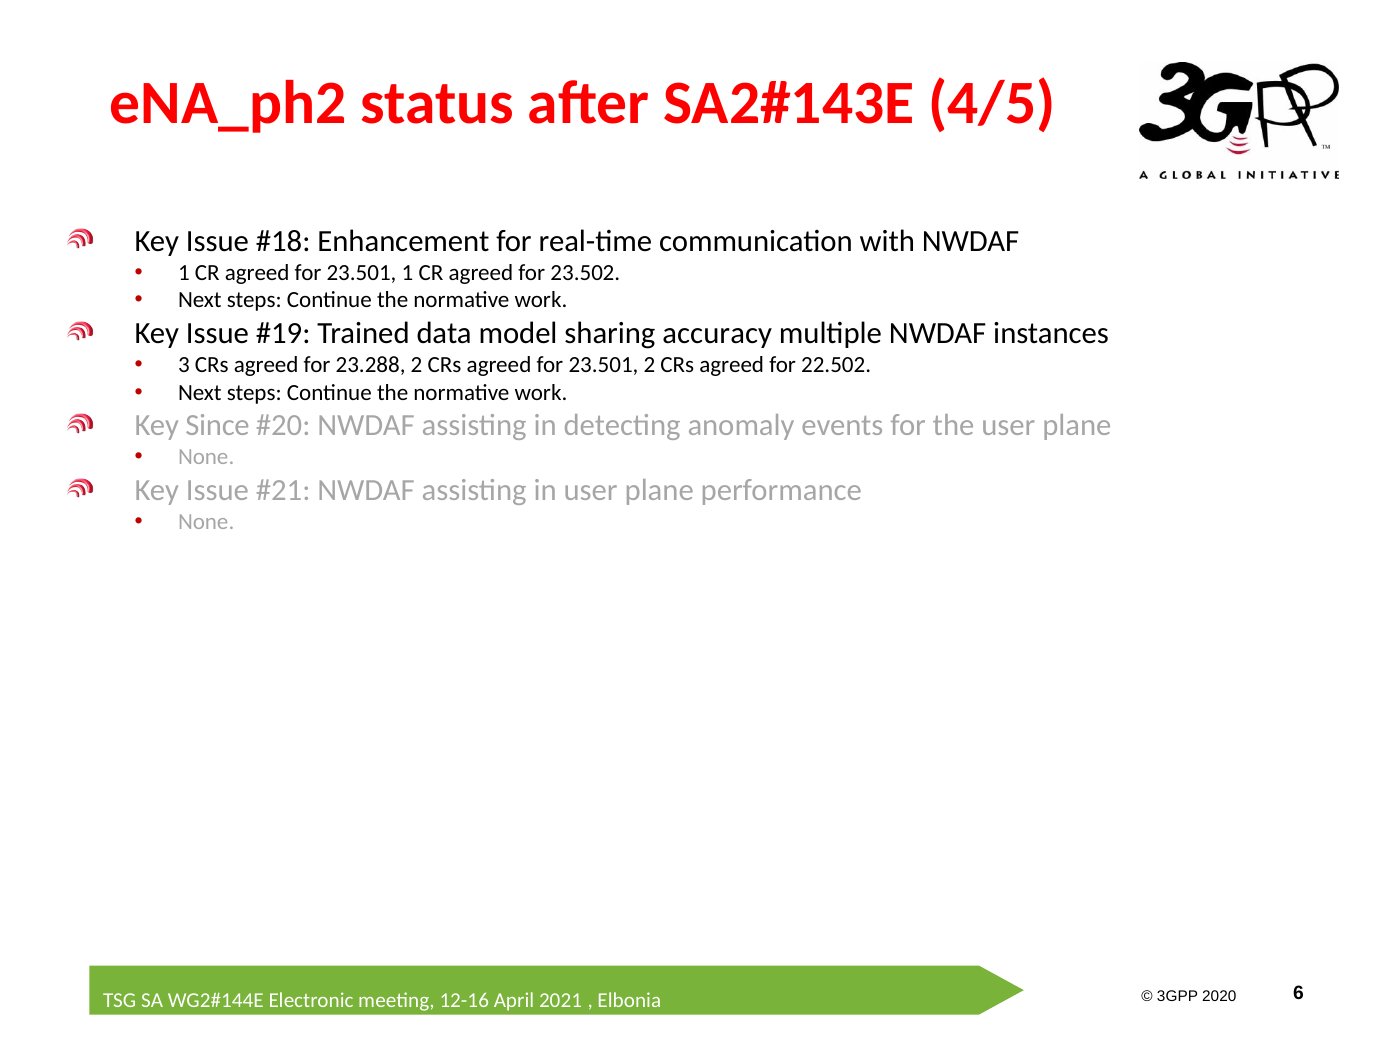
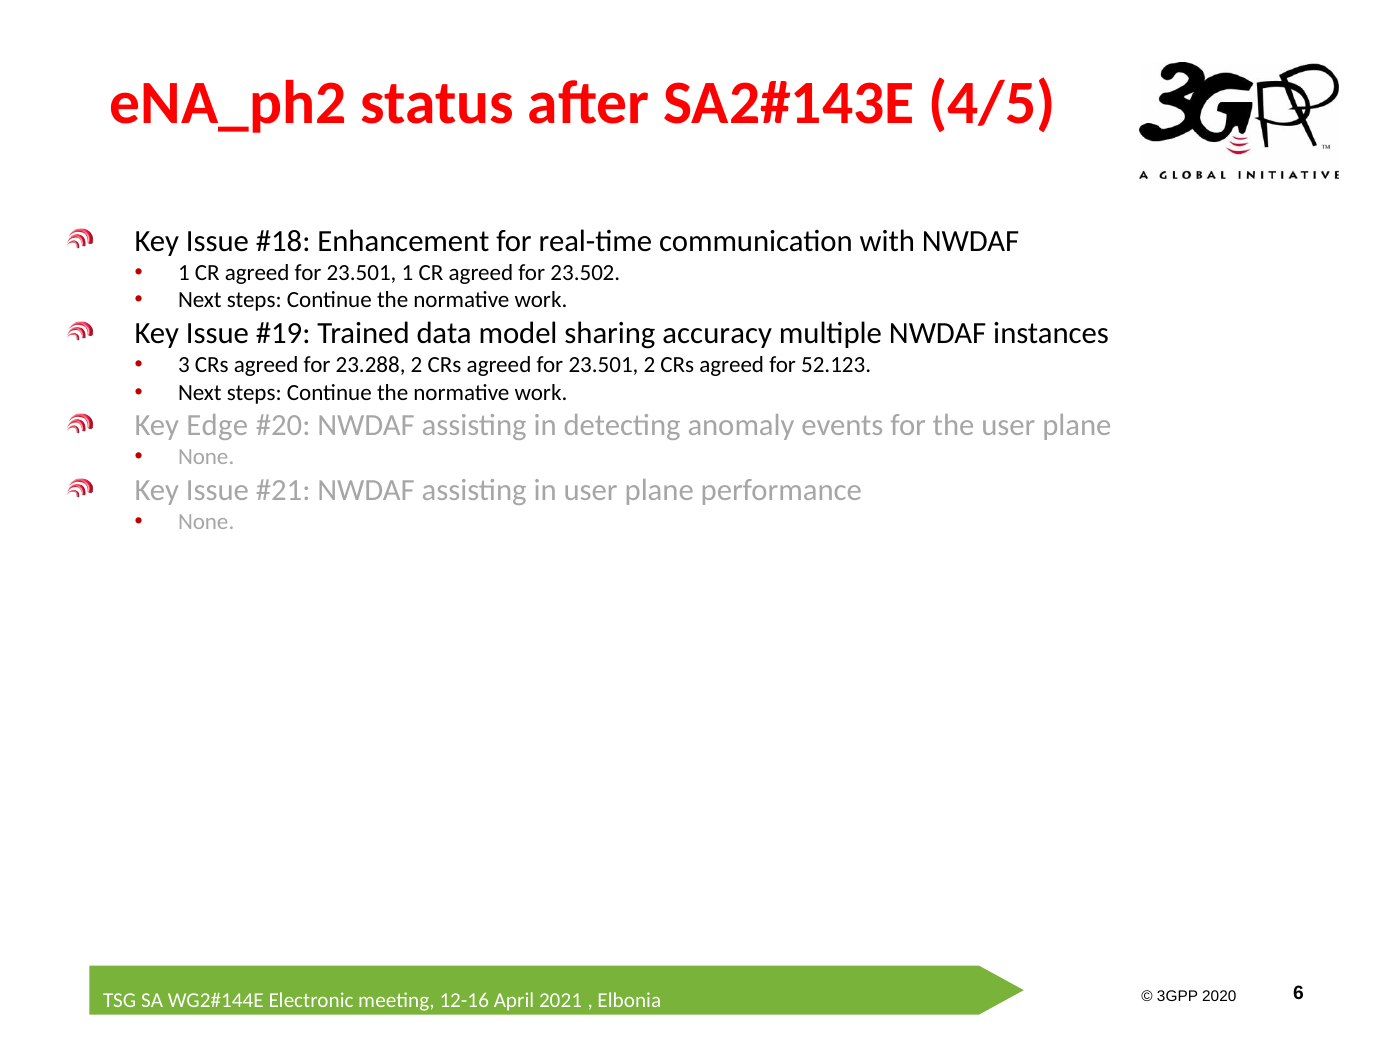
22.502: 22.502 -> 52.123 (836, 365)
Since: Since -> Edge (217, 425)
